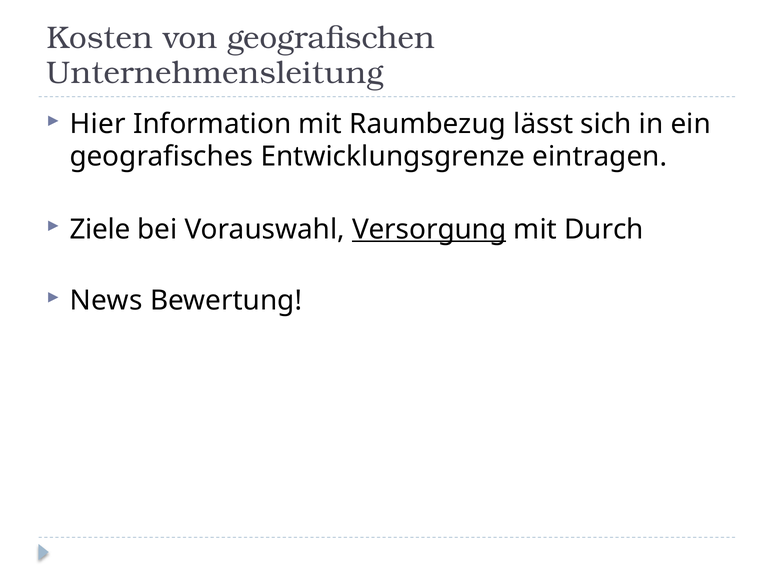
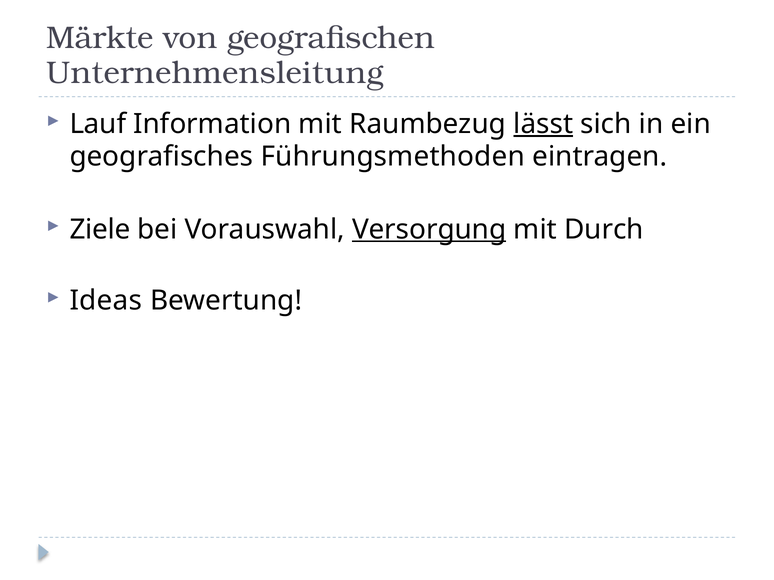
Kosten: Kosten -> Märkte (100, 38)
Hier: Hier -> Lauf (98, 124)
lässt underline: none -> present (543, 124)
Entwicklungsgrenze: Entwicklungsgrenze -> Führungsmethoden (393, 157)
News: News -> Ideas (106, 301)
